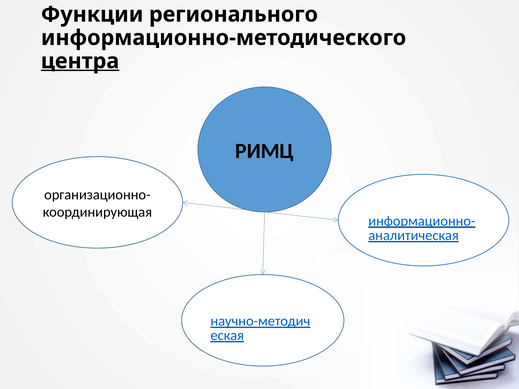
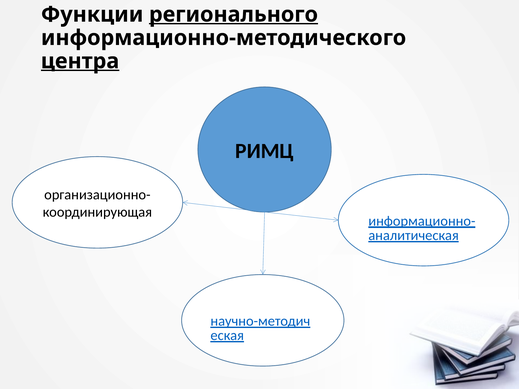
регионального underline: none -> present (233, 14)
